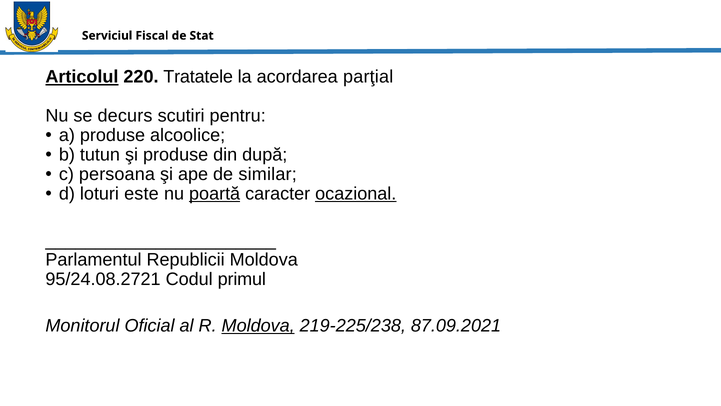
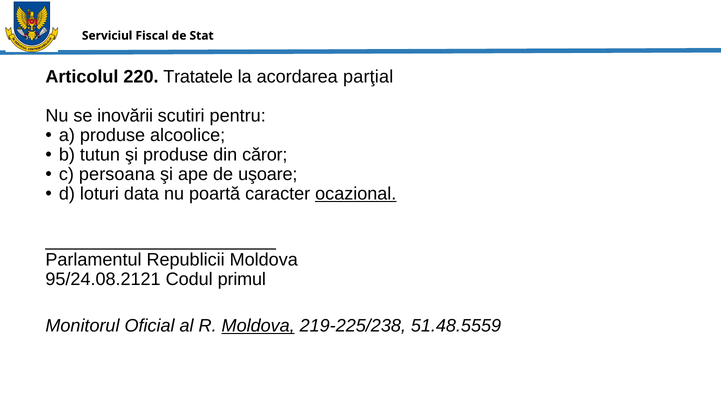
Articolul underline: present -> none (82, 77)
decurs: decurs -> inovării (125, 116)
după: după -> căror (265, 155)
similar: similar -> uşoare (268, 174)
este: este -> data (142, 194)
poartă underline: present -> none (215, 194)
95/24.08.2721: 95/24.08.2721 -> 95/24.08.2121 (103, 279)
87.09.2021: 87.09.2021 -> 51.48.5559 (456, 325)
